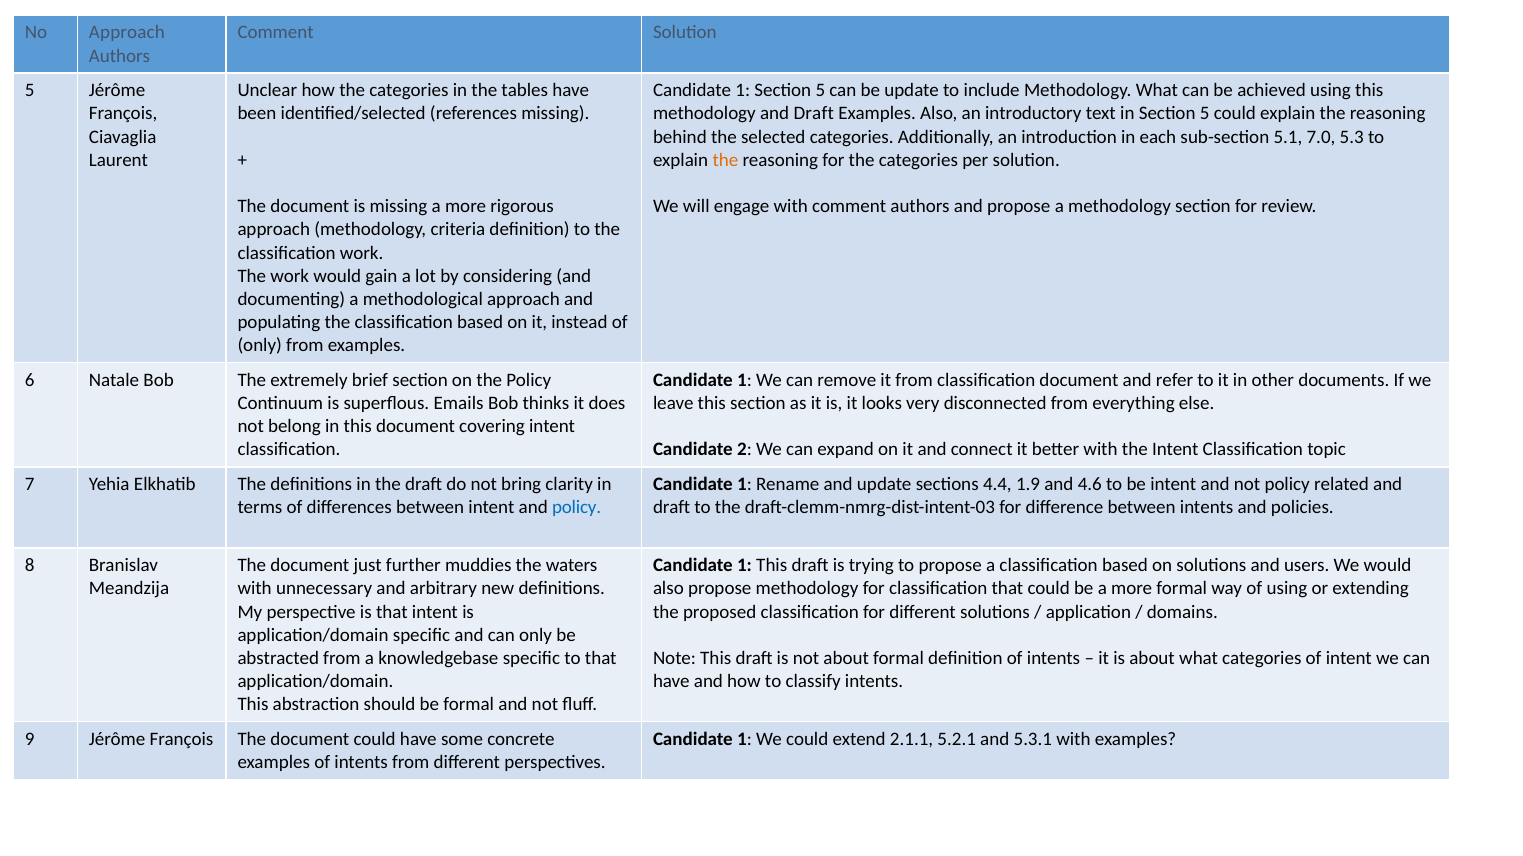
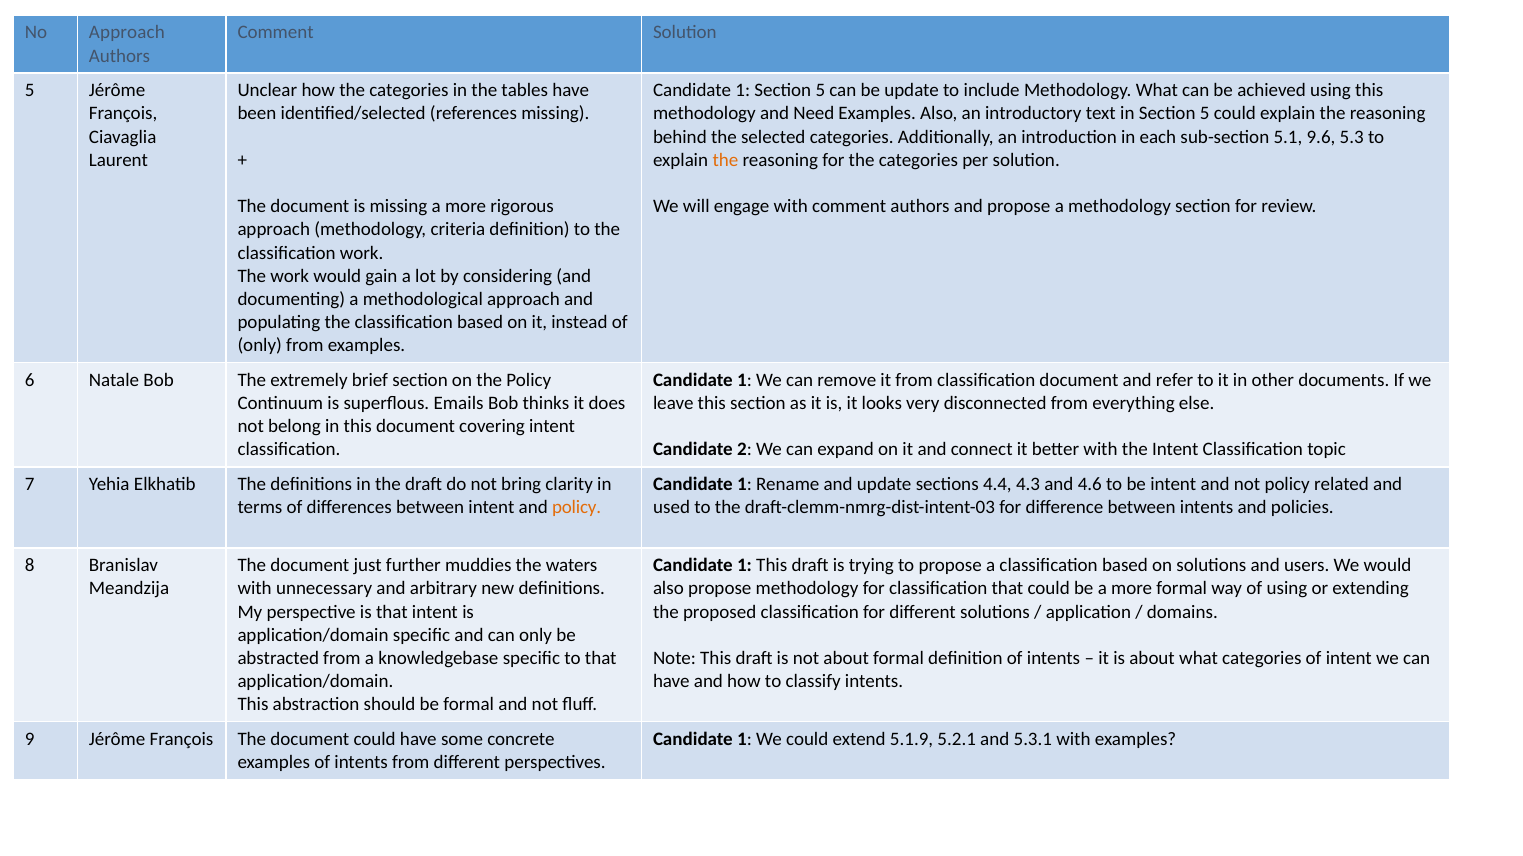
methodology and Draft: Draft -> Need (814, 114)
7.0: 7.0 -> 9.6 (1321, 137)
1.9: 1.9 -> 4.3 (1028, 485)
policy colour: blue -> orange (577, 508)
draft: draft -> used (672, 508)
2.1.1: 2.1.1 -> 5.1.9 (912, 740)
